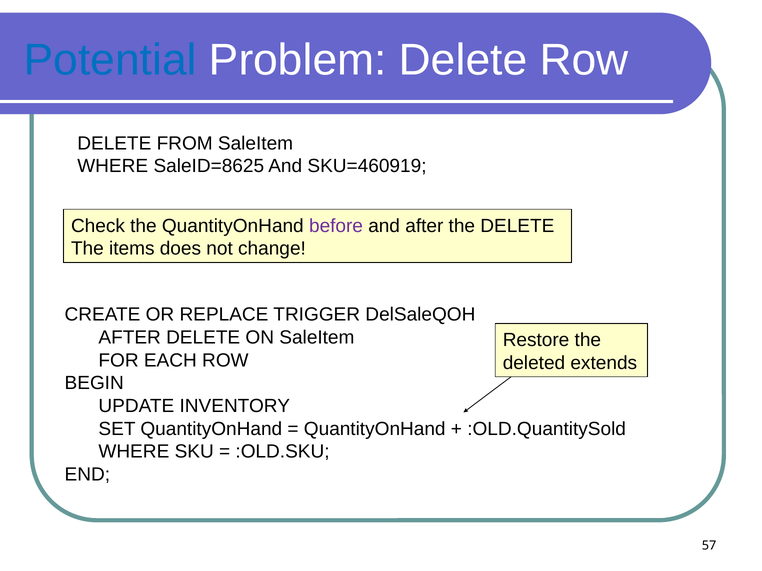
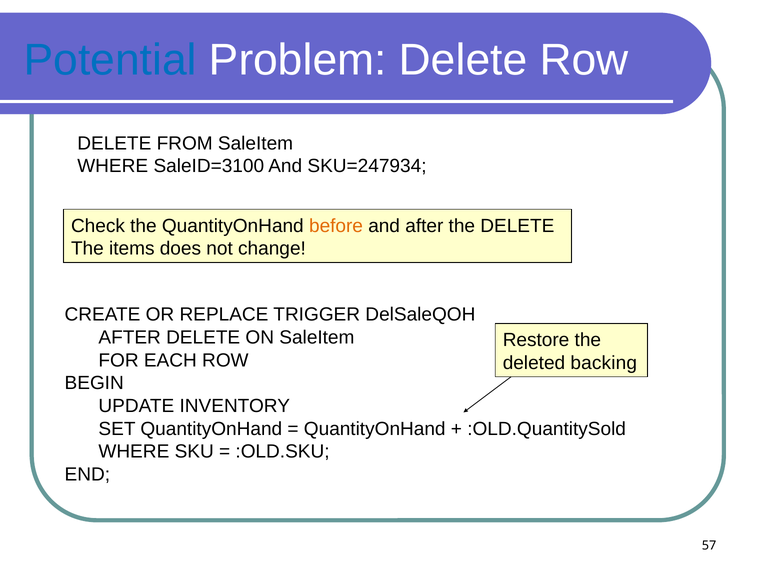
SaleID=8625: SaleID=8625 -> SaleID=3100 (209, 166)
SKU=460919: SKU=460919 -> SKU=247934 (367, 166)
before colour: purple -> orange (336, 226)
extends: extends -> backing (604, 363)
